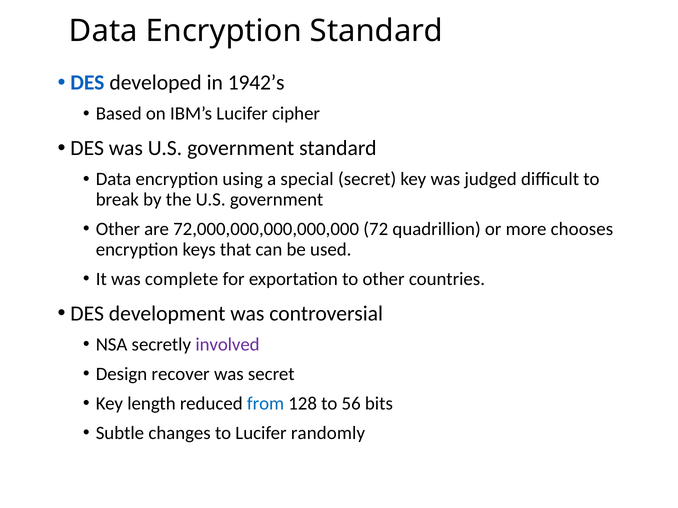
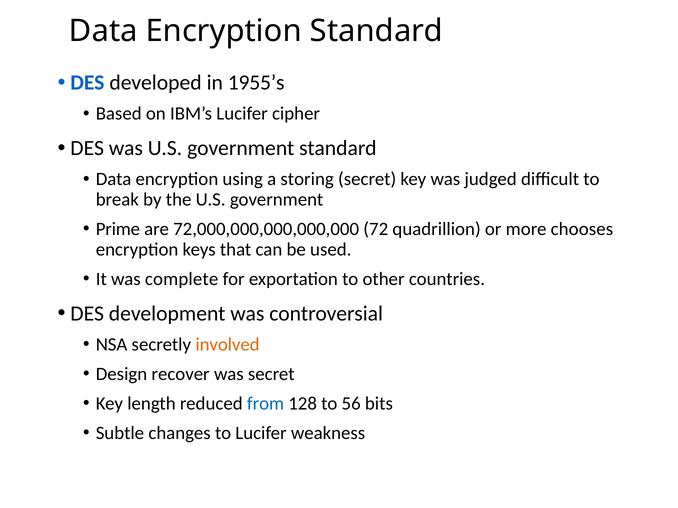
1942’s: 1942’s -> 1955’s (256, 83)
special: special -> storing (307, 179)
Other: Other -> Prime (118, 229)
involved colour: purple -> orange (227, 345)
randomly: randomly -> weakness (328, 433)
